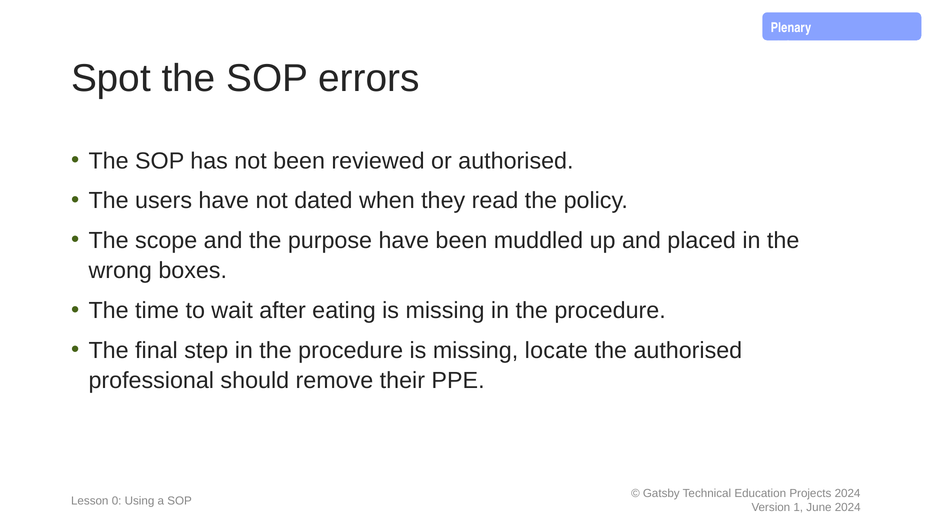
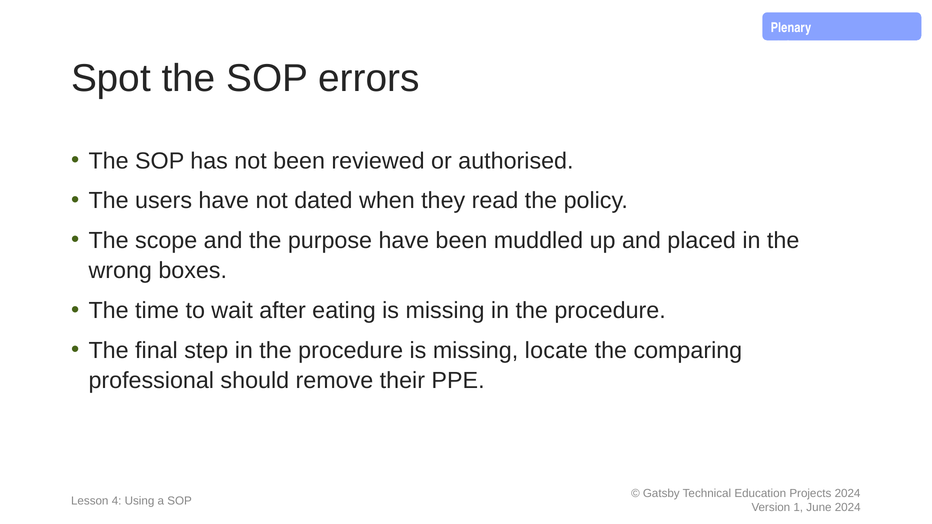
the authorised: authorised -> comparing (688, 351)
0: 0 -> 4 (117, 501)
